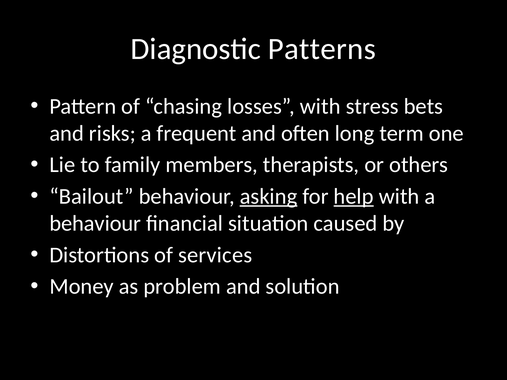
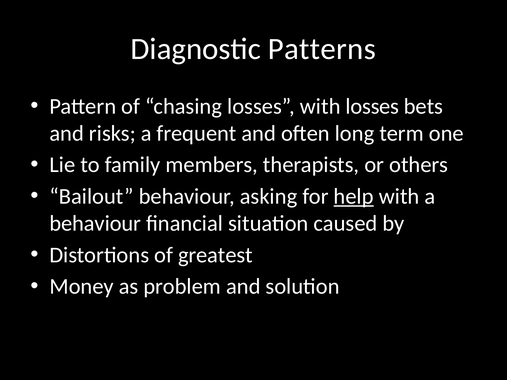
with stress: stress -> losses (372, 106)
asking underline: present -> none (269, 197)
services: services -> greatest (215, 255)
